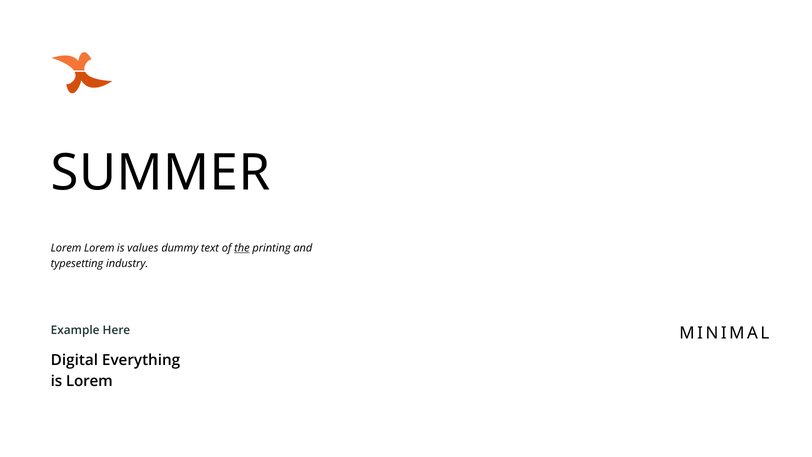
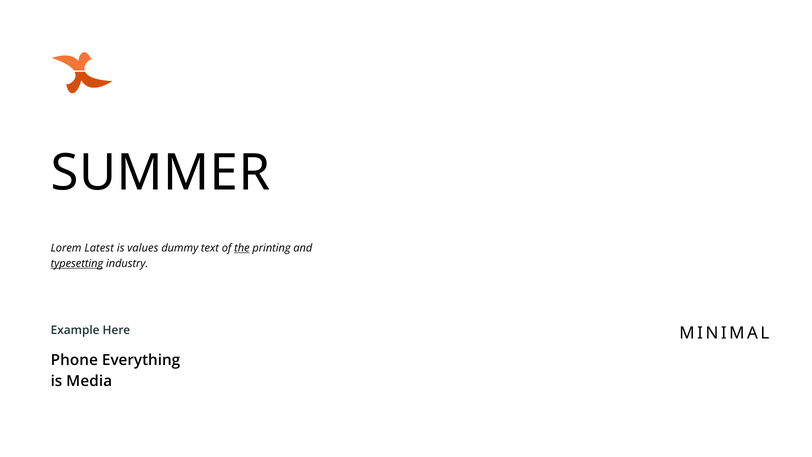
Lorem Lorem: Lorem -> Latest (99, 248)
typesetting underline: none -> present (77, 263)
Digital: Digital -> Phone (74, 360)
is Lorem: Lorem -> Media (89, 381)
